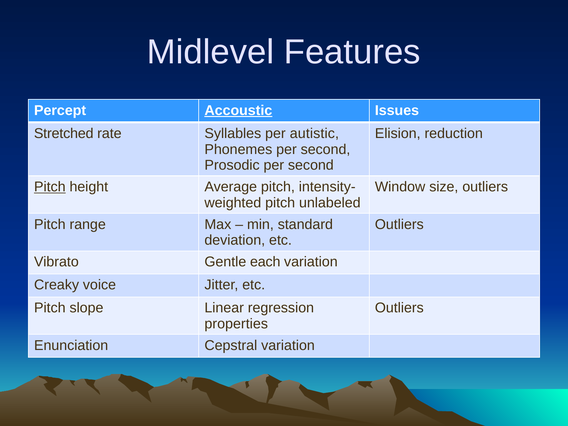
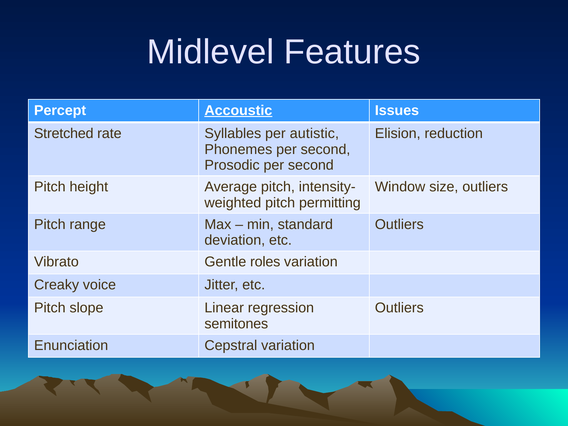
Pitch underline: present -> none (50, 187)
unlabeled: unlabeled -> permitting (330, 203)
each: each -> roles (265, 262)
properties: properties -> semitones (236, 324)
